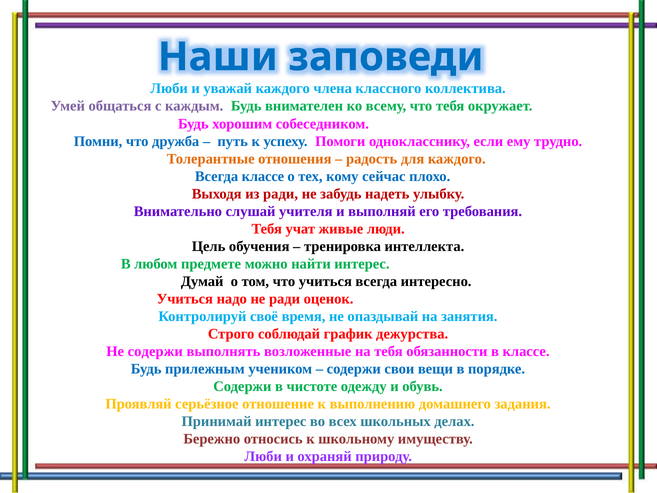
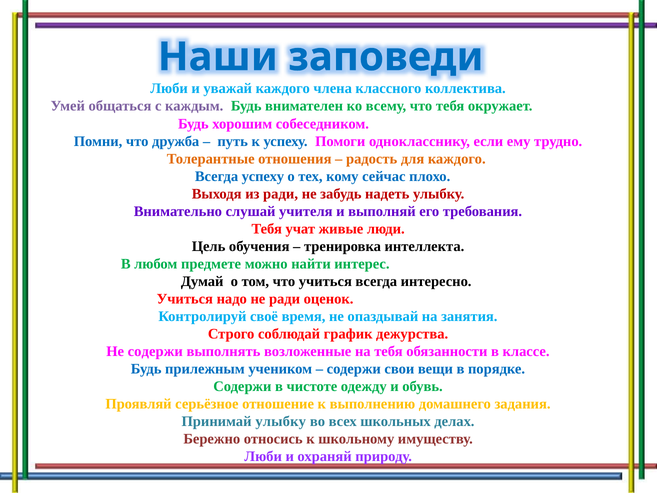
Всегда классе: классе -> успеху (263, 176)
Принимай интерес: интерес -> улыбку (281, 421)
